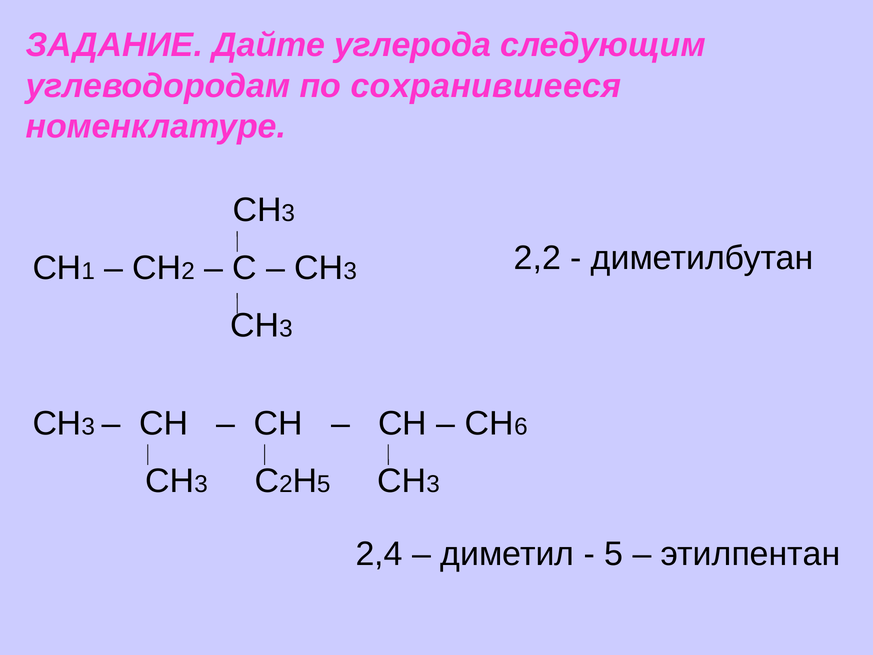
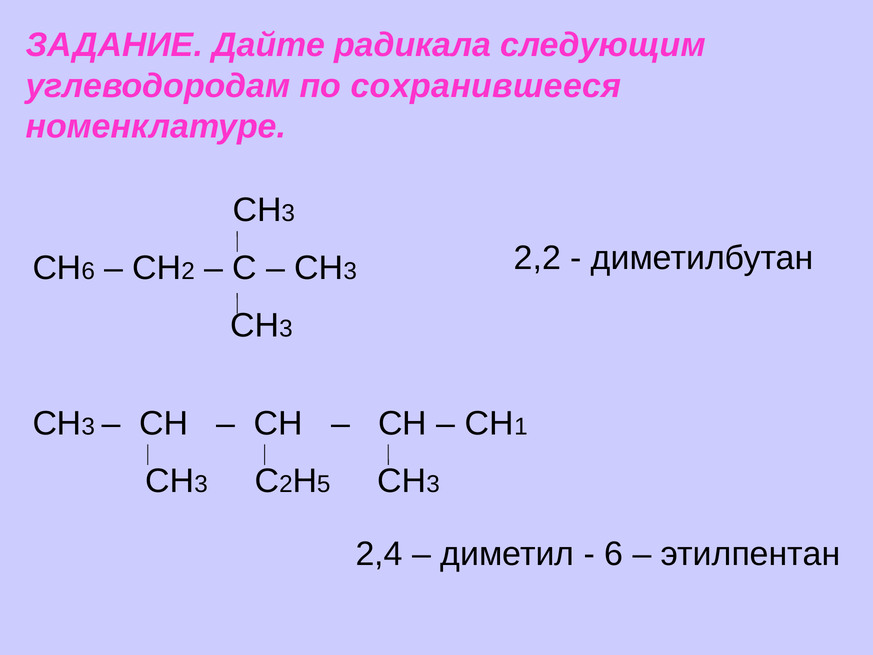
углерода: углерода -> радикала (413, 45)
СН 1: 1 -> 6 (88, 271)
6: 6 -> 1 (521, 426)
5: 5 -> 6 (614, 554)
